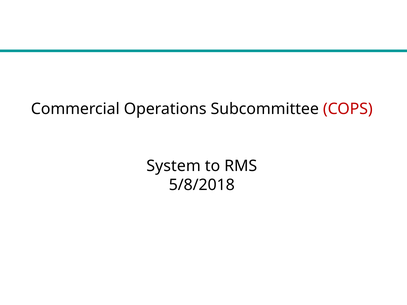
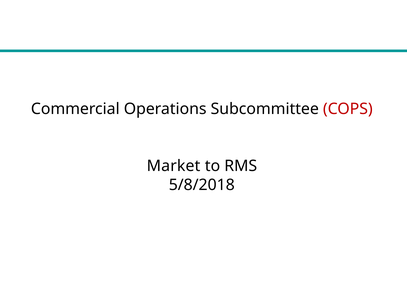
System: System -> Market (174, 166)
